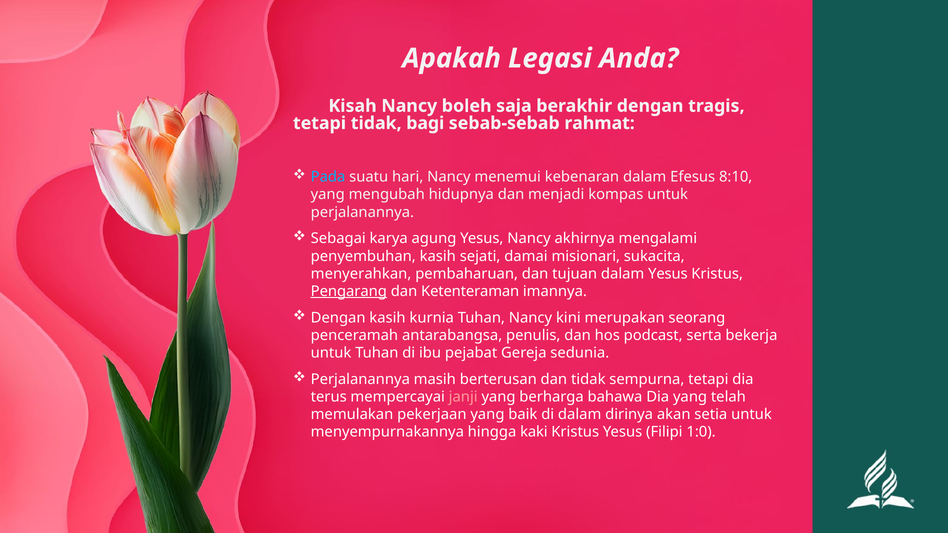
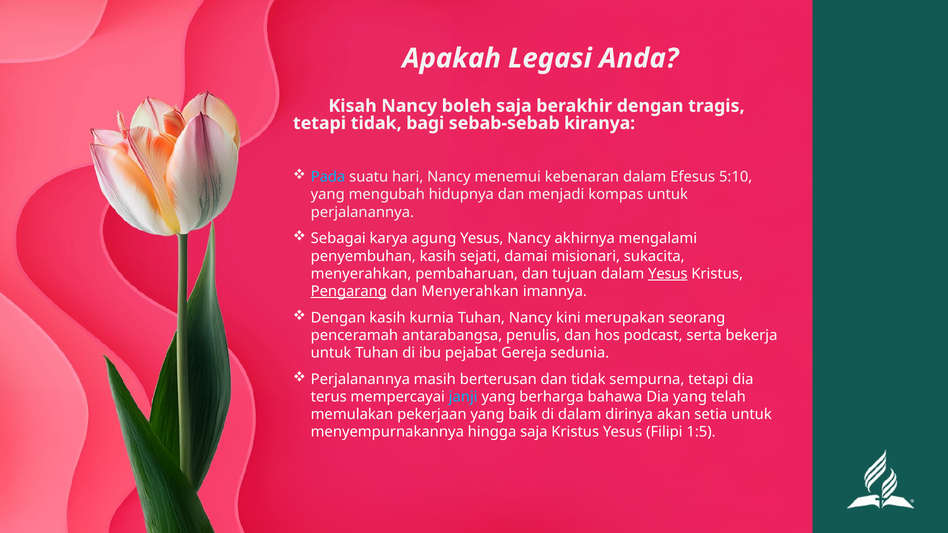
rahmat: rahmat -> kiranya (600, 123)
8:10: 8:10 -> 5:10 (736, 177)
Yesus underline: none -> present (668, 274)
dan Ketenteraman: Ketenteraman -> Menyerahkan (470, 291)
janji colour: pink -> light blue (463, 397)
hingga kaki: kaki -> saja (534, 432)
1:0: 1:0 -> 1:5 (701, 432)
